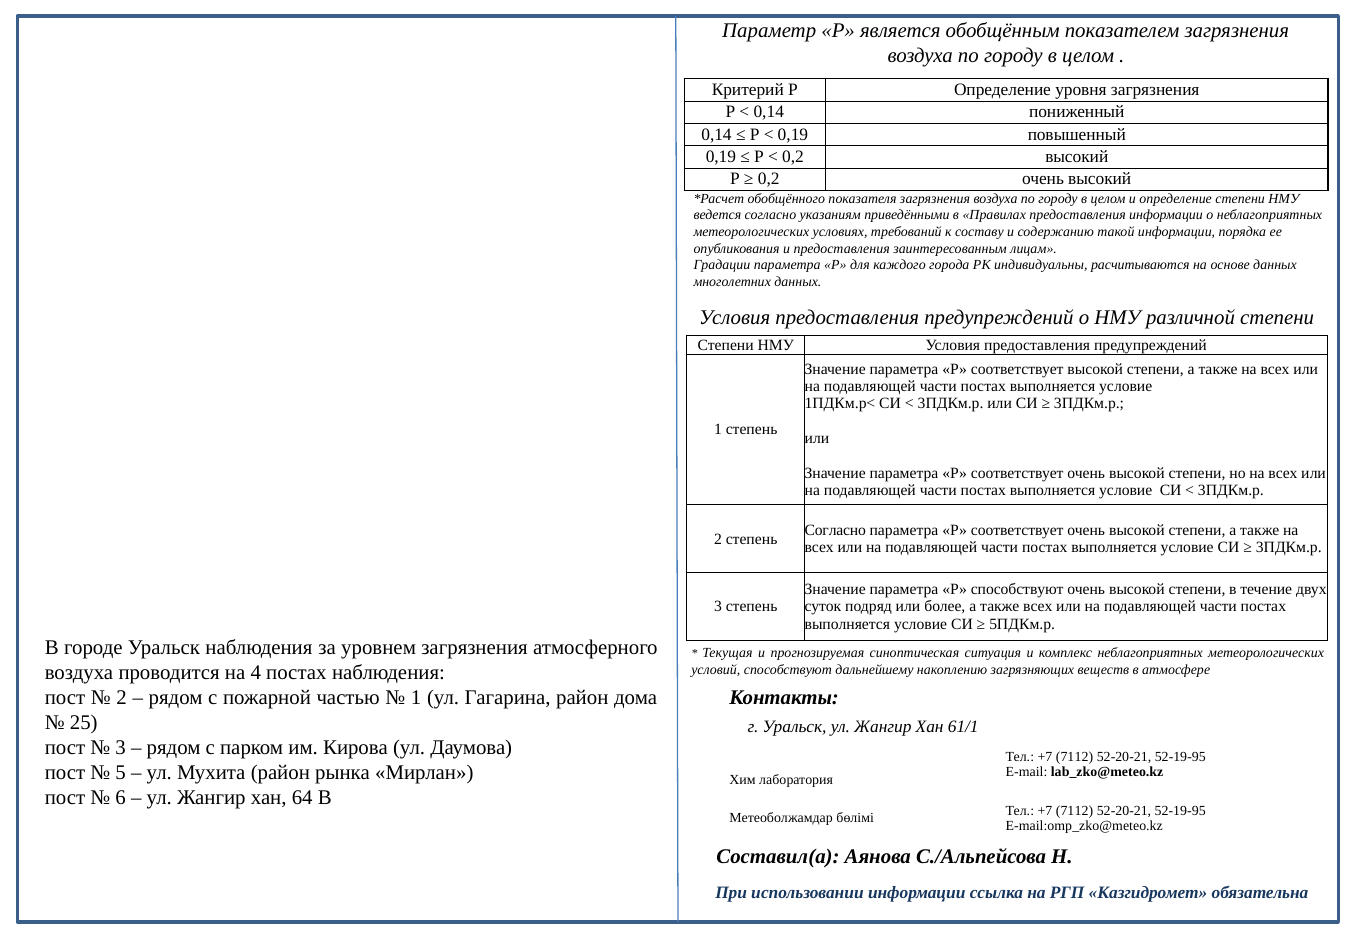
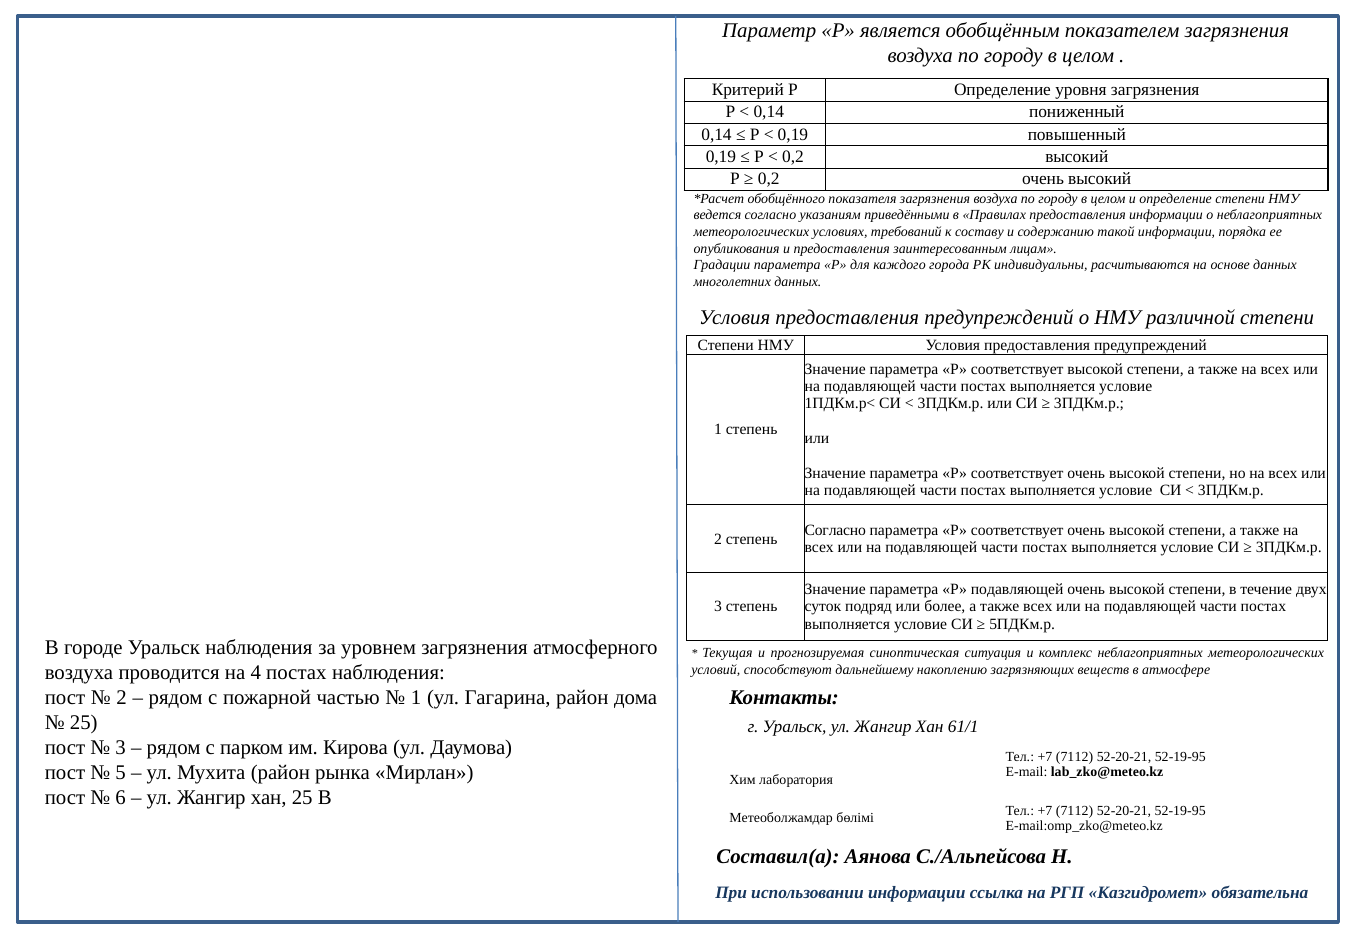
Р способствуют: способствуют -> подавляющей (1017, 590)
хан 64: 64 -> 25 (302, 798)
